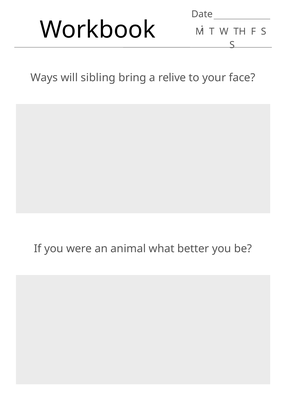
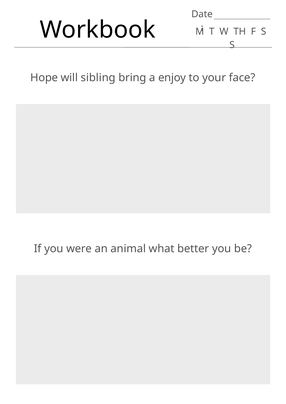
Ways: Ways -> Hope (44, 78)
relive: relive -> enjoy (172, 78)
